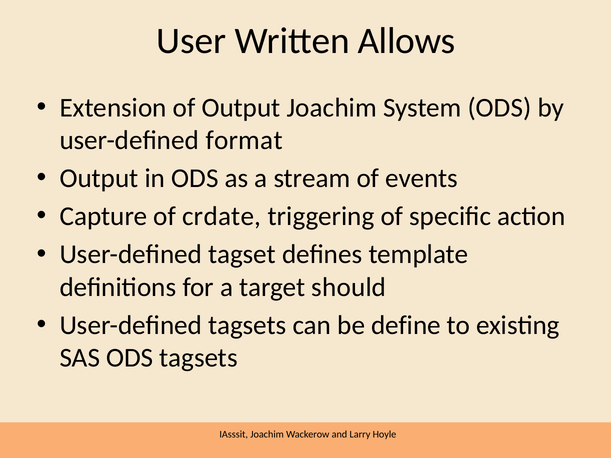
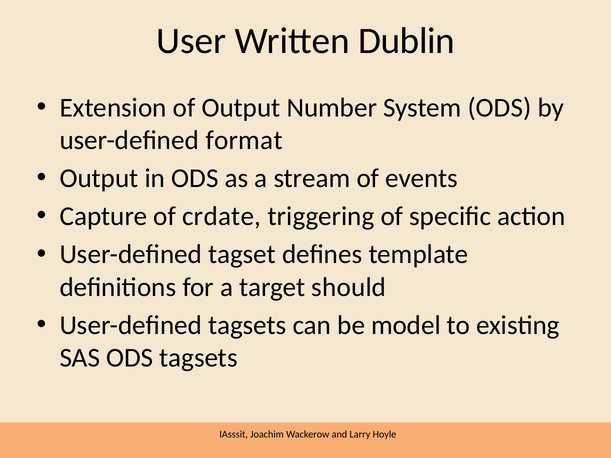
Allows: Allows -> Dublin (407, 41)
Output Joachim: Joachim -> Number (332, 108)
define: define -> model (406, 325)
